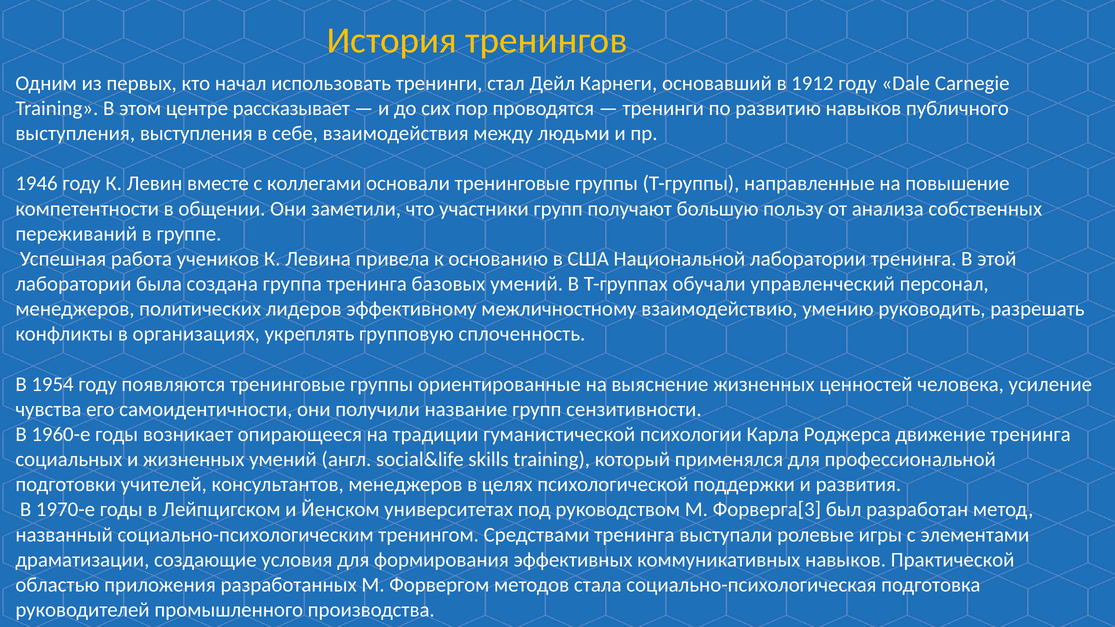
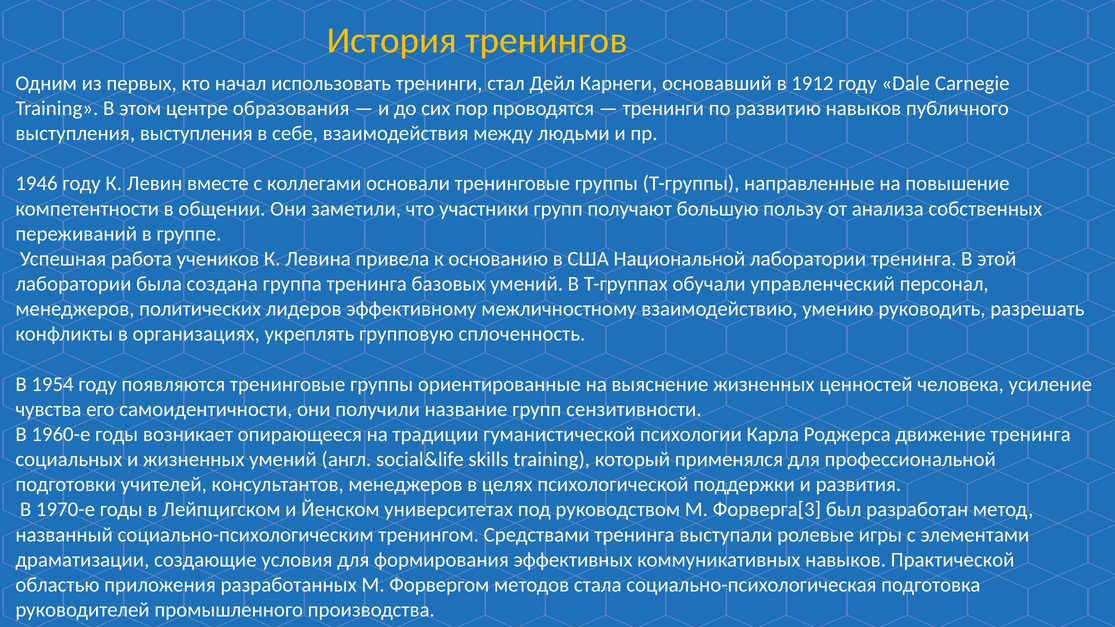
рассказывает: рассказывает -> образования (291, 108)
